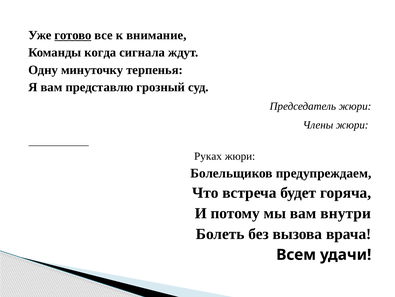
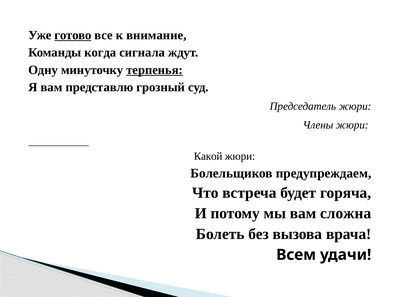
терпенья underline: none -> present (155, 70)
Руках: Руках -> Какой (208, 156)
внутри: внутри -> сложна (346, 213)
